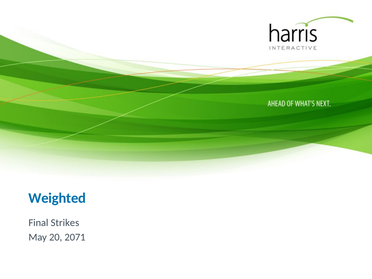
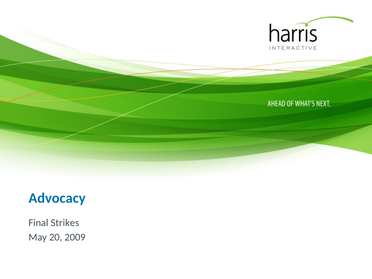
Weighted: Weighted -> Advocacy (57, 198)
2071: 2071 -> 2009 (75, 237)
